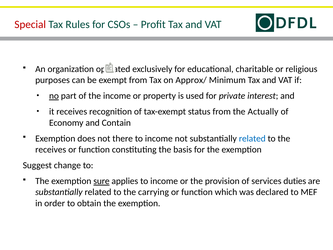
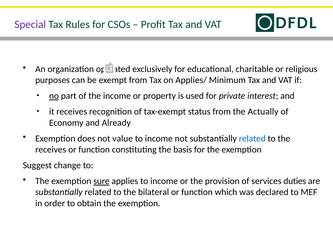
Special colour: red -> purple (30, 24)
Approx/: Approx/ -> Applies/ (191, 80)
Contain: Contain -> Already (116, 123)
there: there -> value (123, 138)
carrying: carrying -> bilateral (154, 192)
